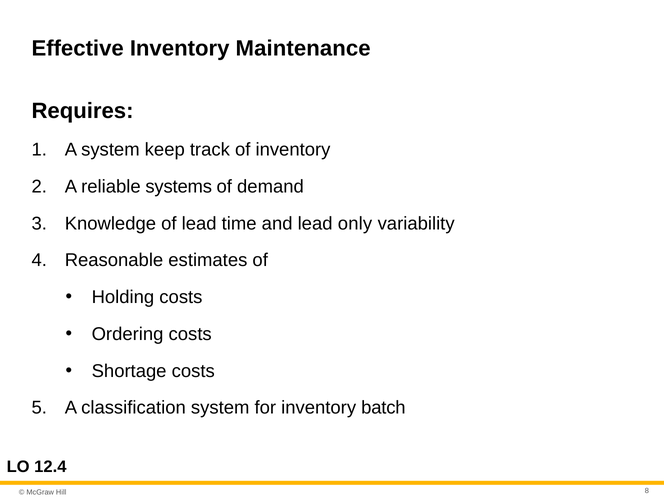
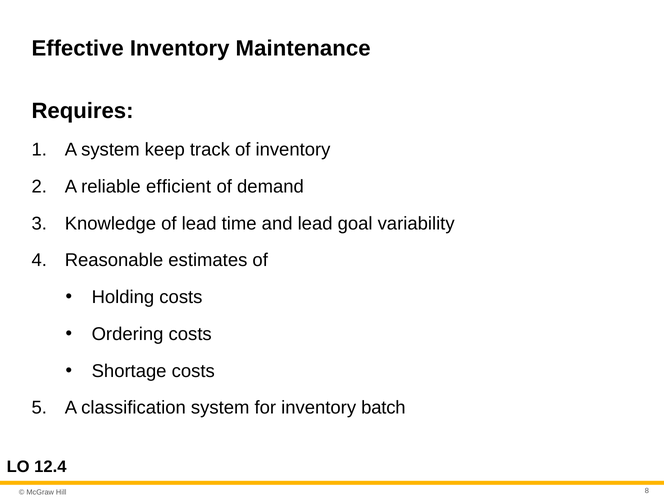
systems: systems -> efficient (179, 187)
only: only -> goal (355, 223)
